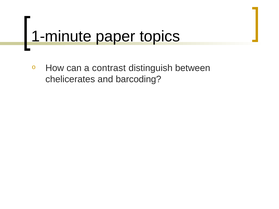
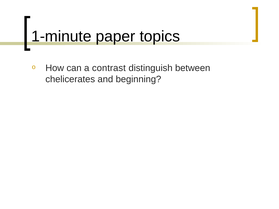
barcoding: barcoding -> beginning (138, 79)
